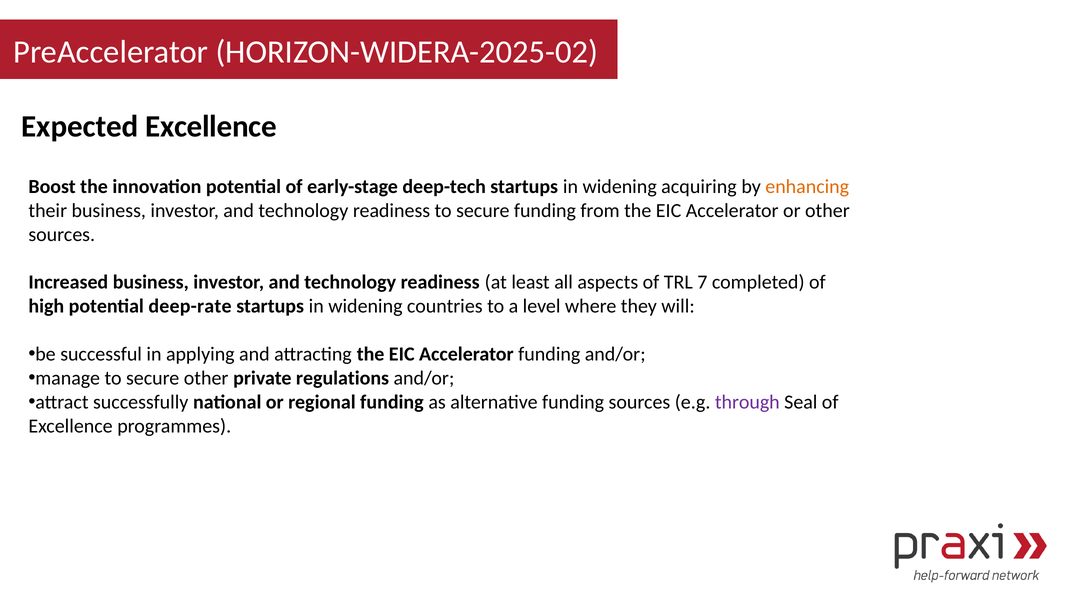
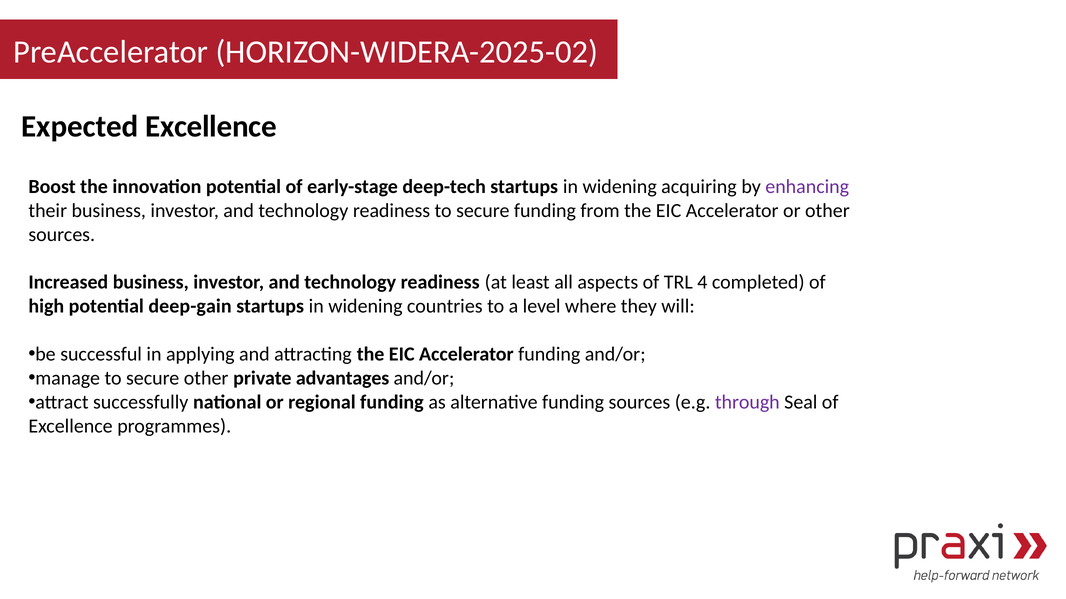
enhancing colour: orange -> purple (807, 187)
7: 7 -> 4 (702, 283)
deep-rate: deep-rate -> deep-gain (190, 307)
regulations: regulations -> advantages (343, 379)
